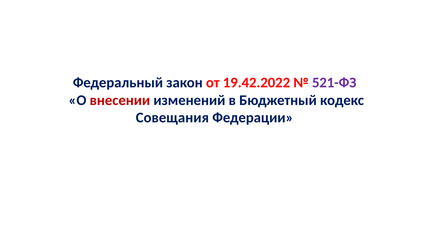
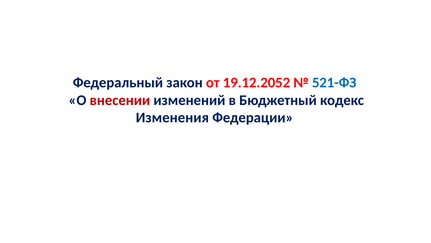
19.42.2022: 19.42.2022 -> 19.12.2052 (256, 82)
521-ФЗ colour: purple -> blue (334, 82)
Совещания: Совещания -> Изменения (172, 118)
